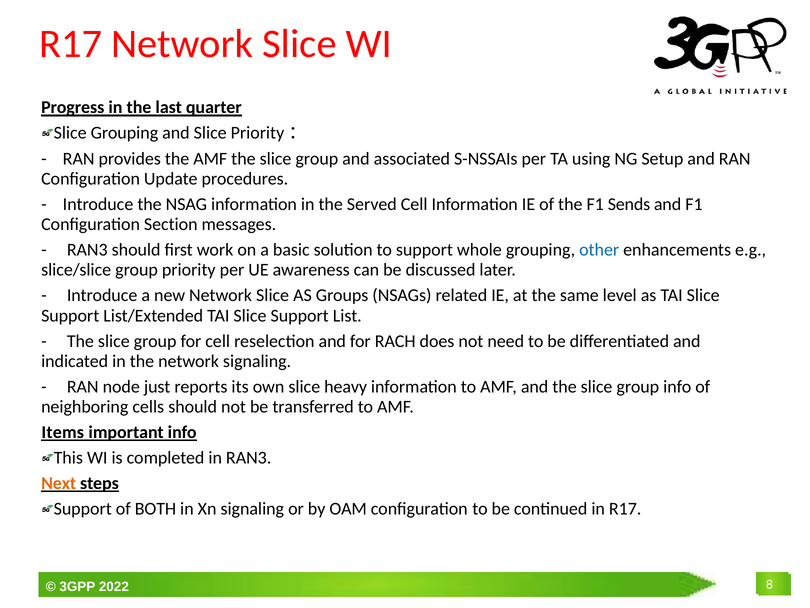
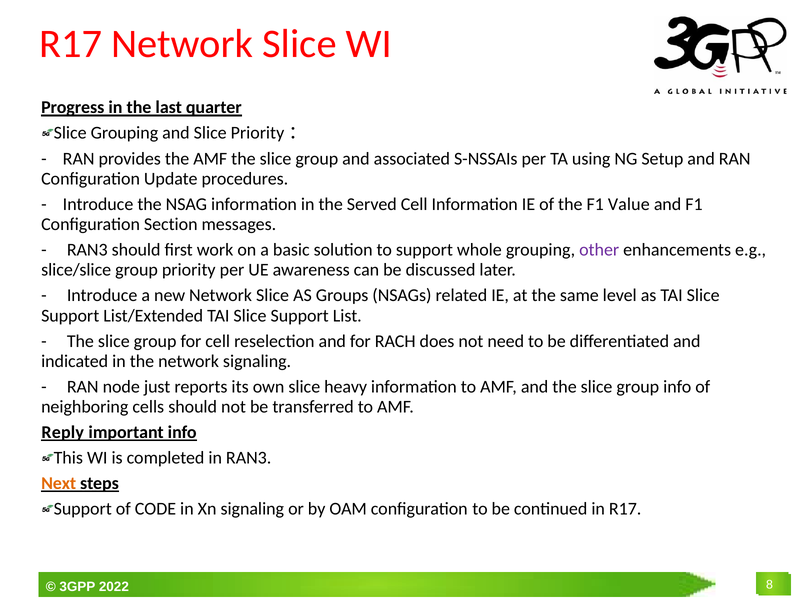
Sends: Sends -> Value (629, 204)
other colour: blue -> purple (599, 250)
Items: Items -> Reply (63, 432)
BOTH: BOTH -> CODE (155, 509)
